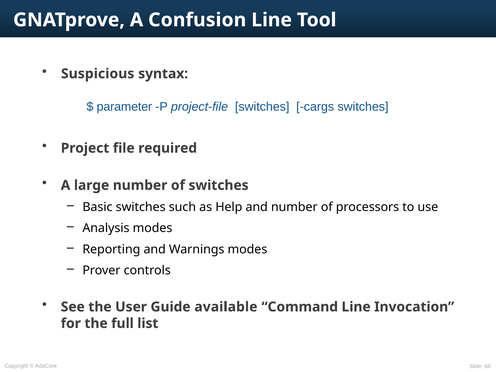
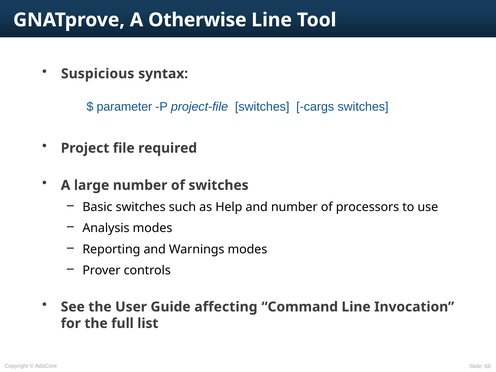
Confusion: Confusion -> Otherwise (197, 20)
available: available -> affecting (226, 307)
